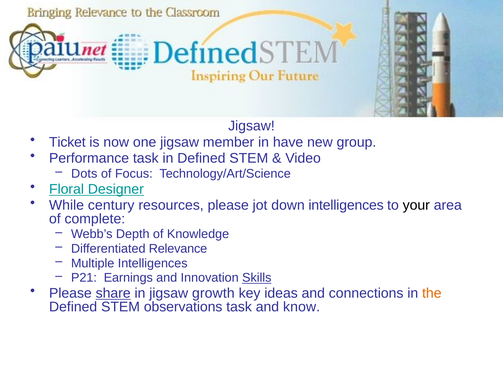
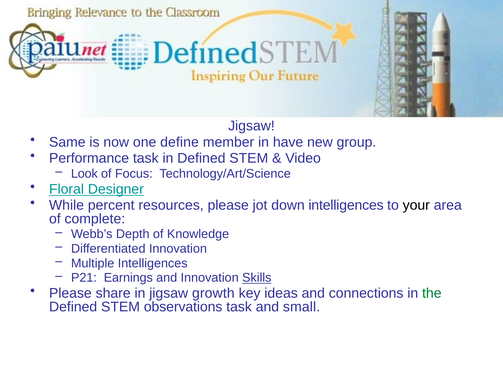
Ticket: Ticket -> Same (67, 142)
one jigsaw: jigsaw -> define (180, 142)
Dots: Dots -> Look (84, 174)
century: century -> percent (111, 205)
Differentiated Relevance: Relevance -> Innovation (178, 249)
share underline: present -> none (113, 294)
the colour: orange -> green (432, 294)
know: know -> small (302, 307)
